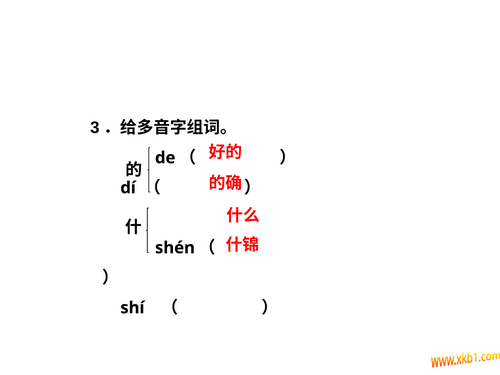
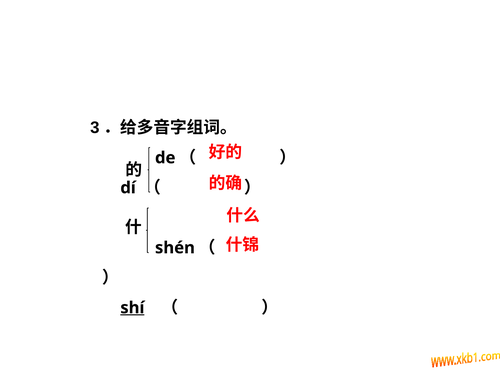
shí underline: none -> present (132, 308)
